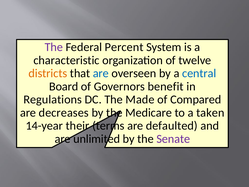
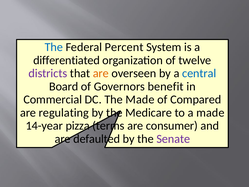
The colour: purple -> blue (54, 47)
characteristic: characteristic -> differentiated (67, 60)
districts colour: orange -> purple (48, 73)
are colour: blue -> orange (101, 73)
Regulations: Regulations -> Commercial (53, 99)
decreases: decreases -> regulating (64, 113)
a taken: taken -> made (210, 113)
their: their -> pizza (78, 126)
defaulted: defaulted -> consumer (172, 126)
unlimited: unlimited -> defaulted (97, 139)
